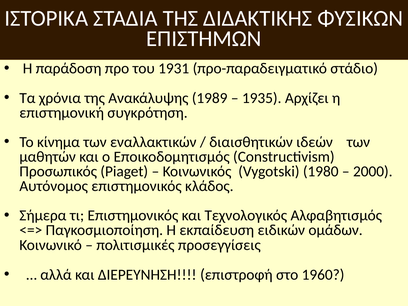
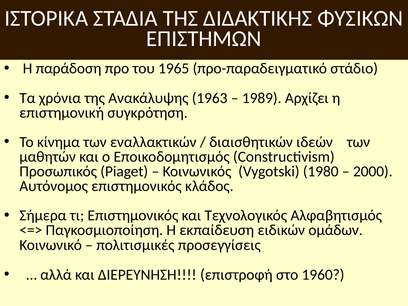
1931: 1931 -> 1965 (174, 69)
1989: 1989 -> 1963 (210, 98)
1935: 1935 -> 1989 (262, 98)
